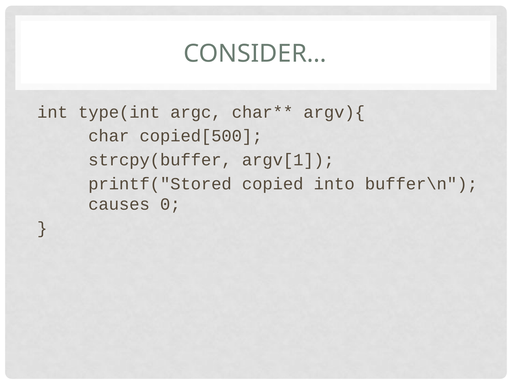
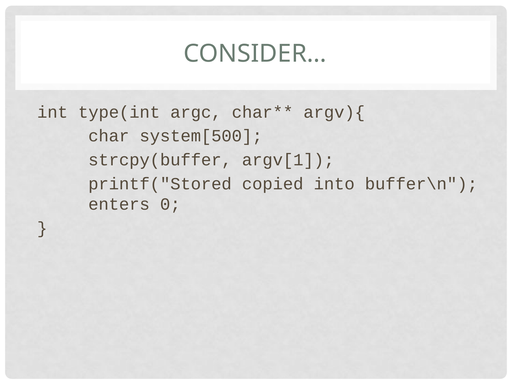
copied[500: copied[500 -> system[500 (201, 136)
causes: causes -> enters (119, 204)
